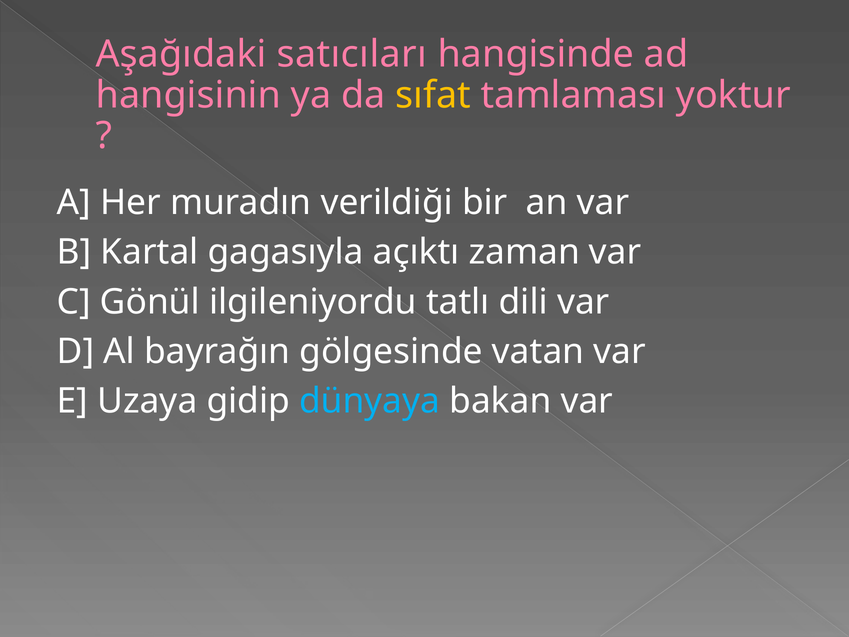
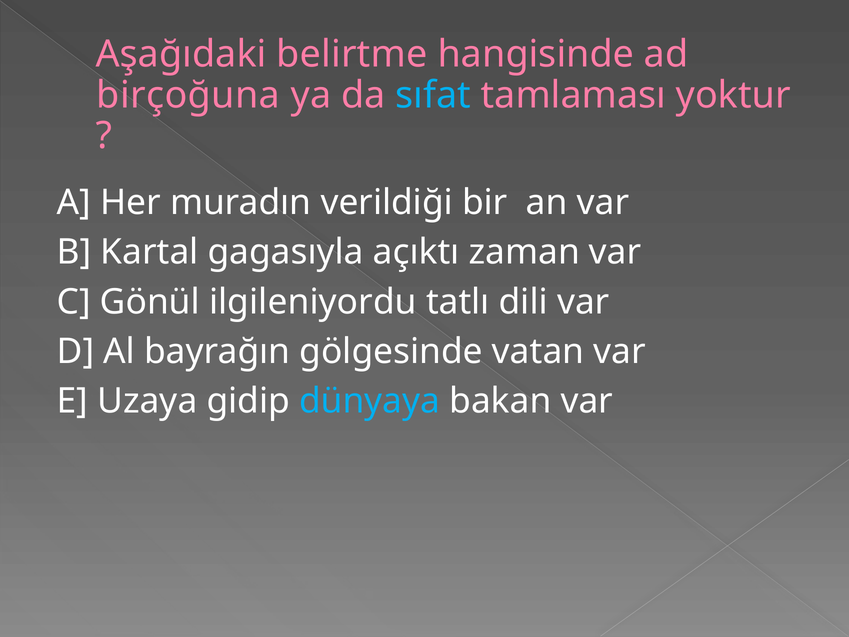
satıcıları: satıcıları -> belirtme (352, 54)
hangisinin: hangisinin -> birçoğuna (188, 95)
sıfat colour: yellow -> light blue (433, 95)
